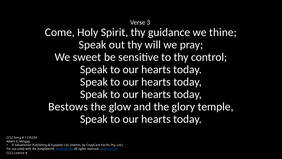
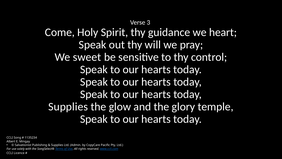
thine: thine -> heart (223, 32)
Bestows: Bestows -> Supplies (68, 106)
